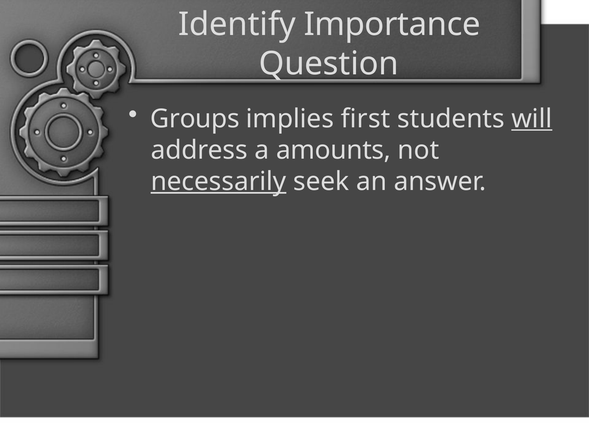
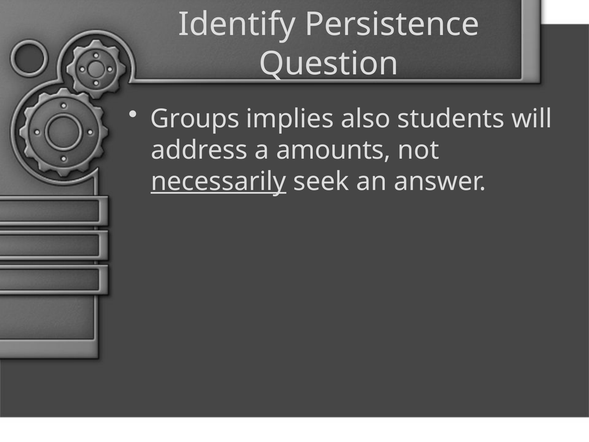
Importance: Importance -> Persistence (392, 24)
first: first -> also (366, 119)
will underline: present -> none (532, 119)
